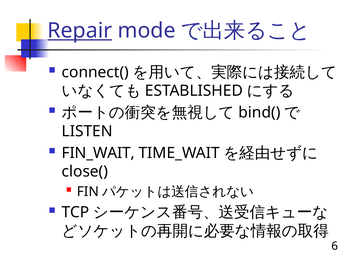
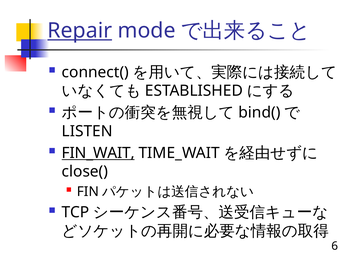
FIN_WAIT underline: none -> present (98, 153)
